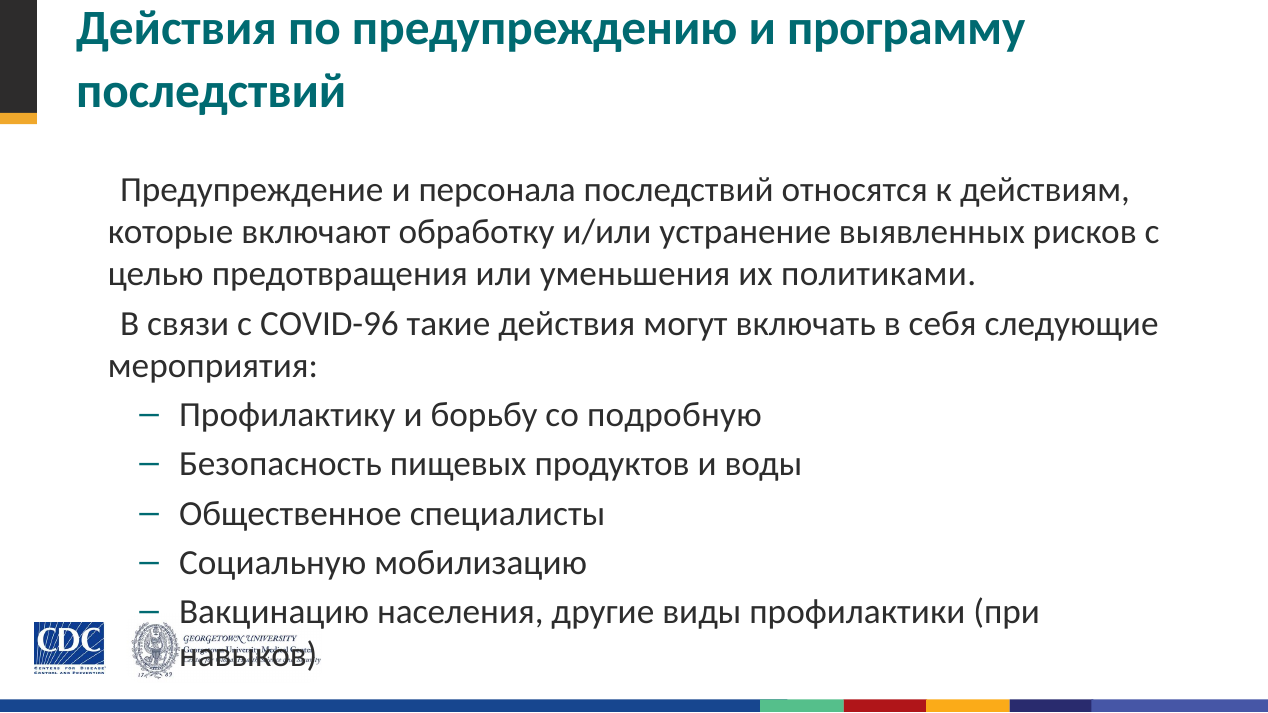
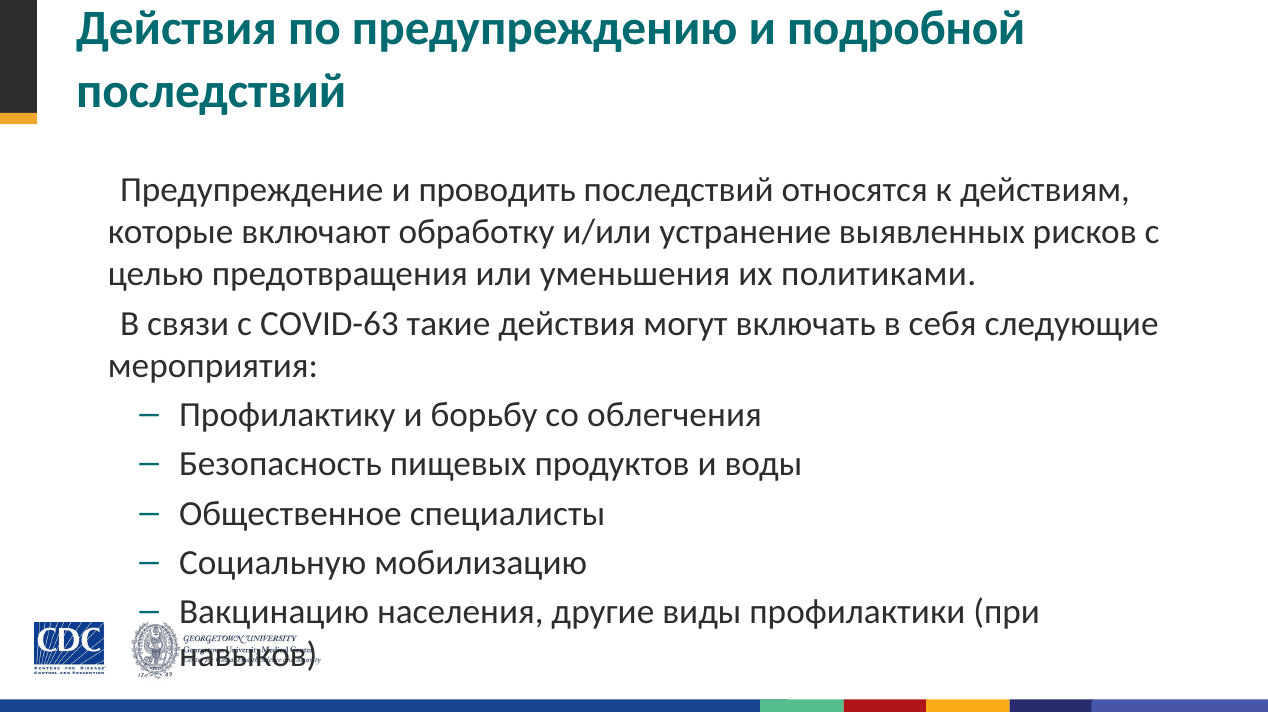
программу: программу -> подробной (906, 28)
персонала: персонала -> проводить (497, 190)
COVID-96: COVID-96 -> COVID-63 (329, 324)
подробную: подробную -> облегчения (674, 415)
